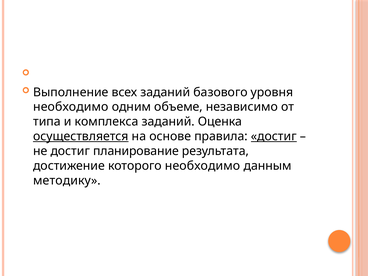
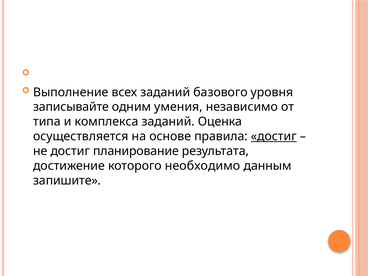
необходимо: необходимо -> записывайте (71, 107)
объеме: объеме -> умения (178, 107)
осуществляется underline: present -> none (81, 136)
методику: методику -> запишите (67, 181)
